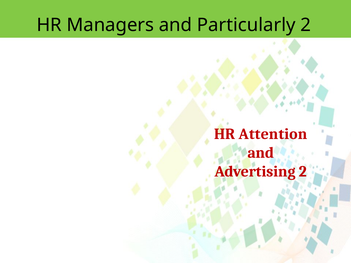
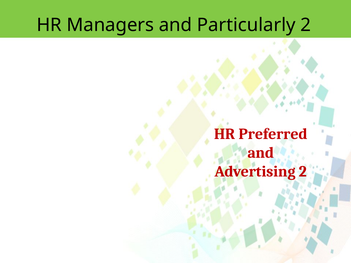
Attention: Attention -> Preferred (273, 134)
